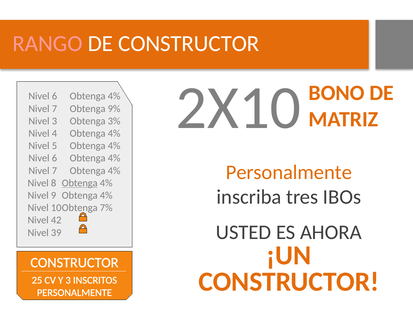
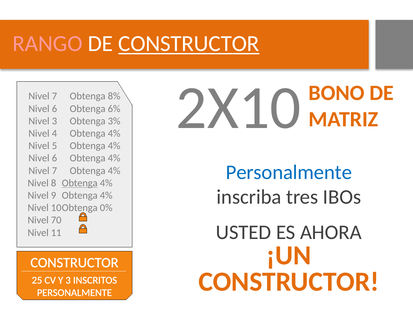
CONSTRUCTOR underline: none -> present (189, 44)
6: 6 -> 7 (54, 96)
4%: 4% -> 8% (114, 96)
7: 7 -> 6 (54, 109)
9%: 9% -> 6% (114, 109)
Personalmente colour: orange -> blue (289, 172)
7%: 7% -> 0% (106, 208)
42: 42 -> 70 (56, 220)
39: 39 -> 11 (56, 232)
